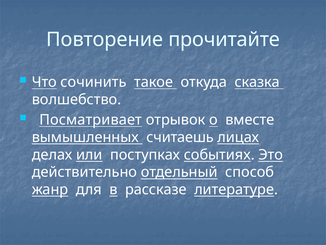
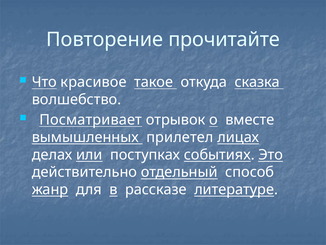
сочинить: сочинить -> красивое (94, 82)
считаешь: считаешь -> прилетел (180, 137)
